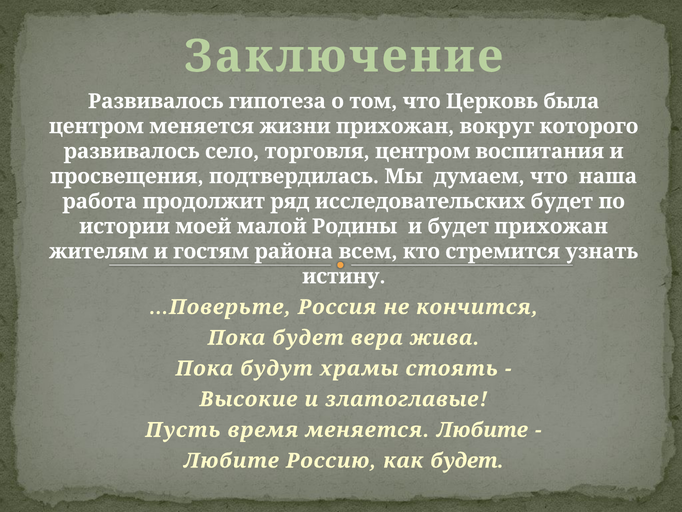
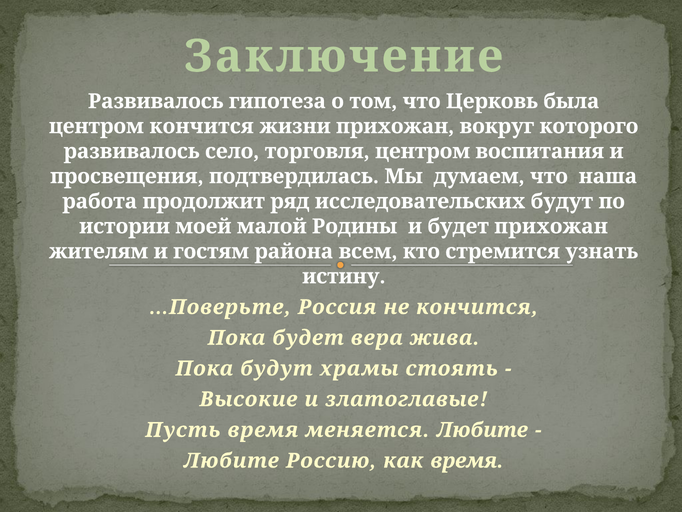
центром меняется: меняется -> кончится (202, 126)
исследовательских будет: будет -> будут (562, 201)
как будет: будет -> время (467, 460)
